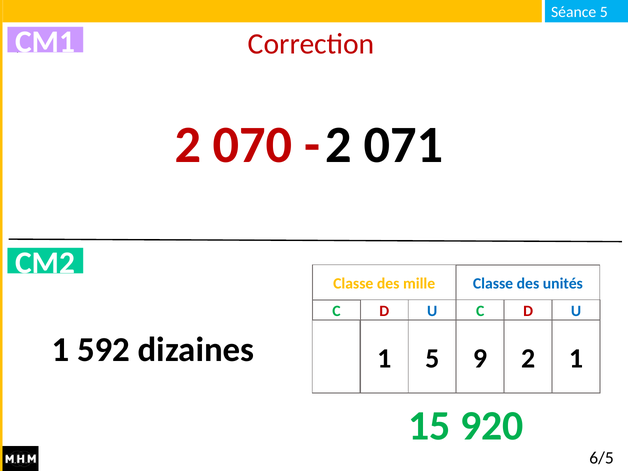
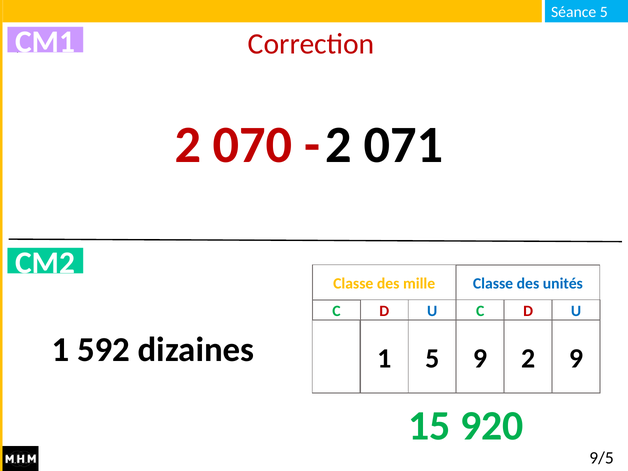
2 1: 1 -> 9 (576, 359)
6/5: 6/5 -> 9/5 (602, 458)
